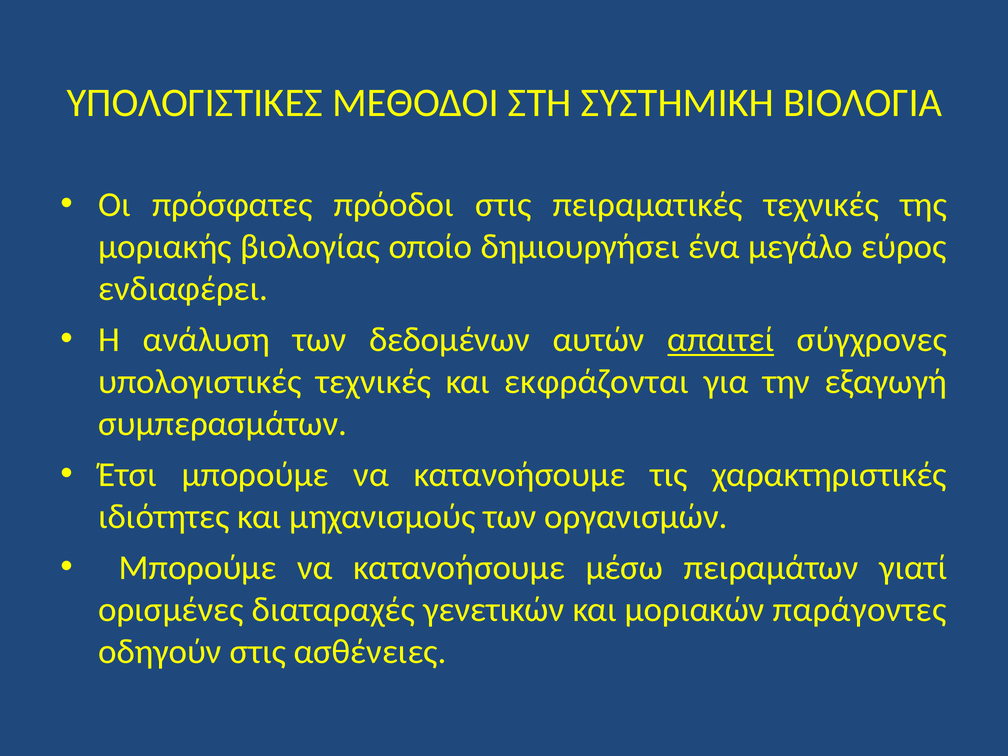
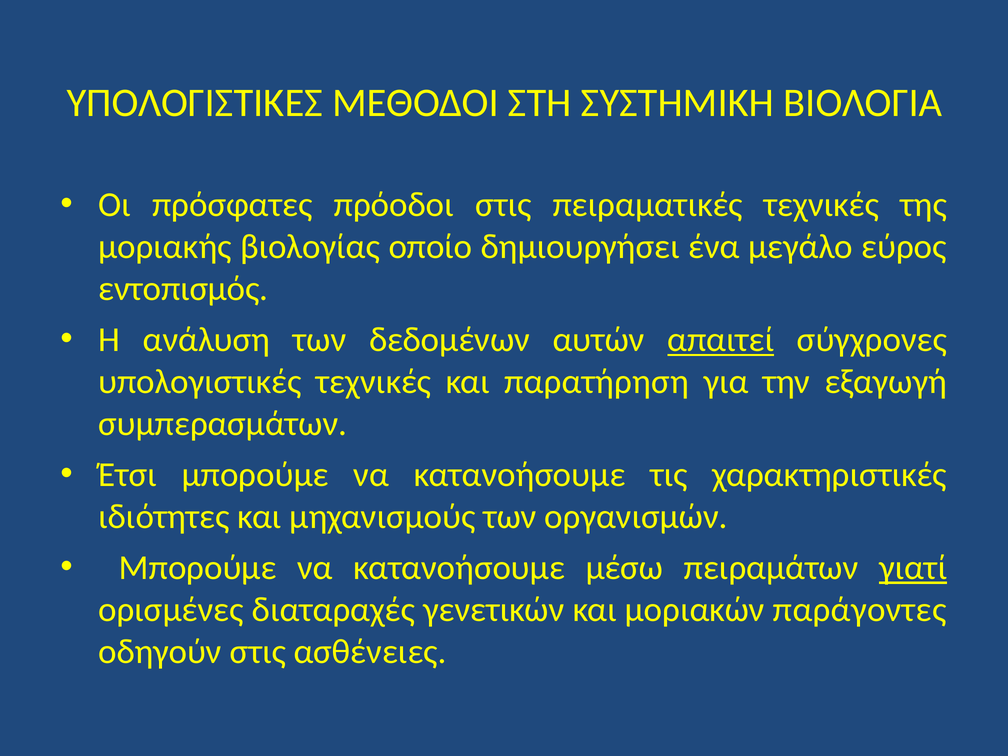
ενδιαφέρει: ενδιαφέρει -> εντοπισμός (183, 289)
εκφράζονται: εκφράζονται -> παρατήρηση (597, 382)
γιατί underline: none -> present (913, 568)
